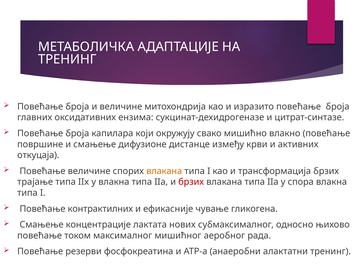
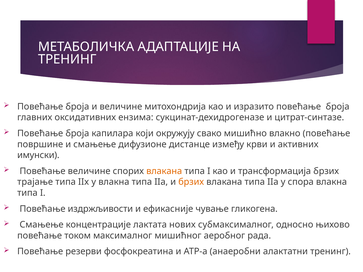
откуцаја: откуцаја -> имунски (38, 155)
брзих colour: red -> orange (191, 182)
контрактилних: контрактилних -> издржљивости (100, 209)
